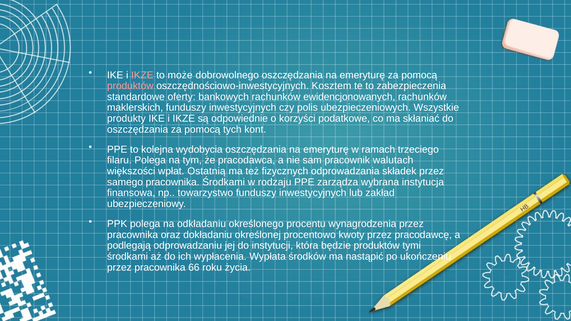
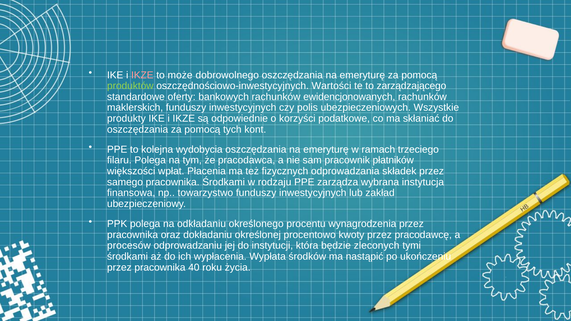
produktów colour: pink -> light green (130, 86)
Kosztem: Kosztem -> Wartości (331, 86)
zabezpieczenia: zabezpieczenia -> zarządzającego (411, 86)
walutach: walutach -> płatników (393, 160)
Ostatnią: Ostatnią -> Płacenia (206, 171)
podlegają: podlegają -> procesów (129, 246)
będzie produktów: produktów -> zleconych (377, 246)
66: 66 -> 40 (194, 268)
